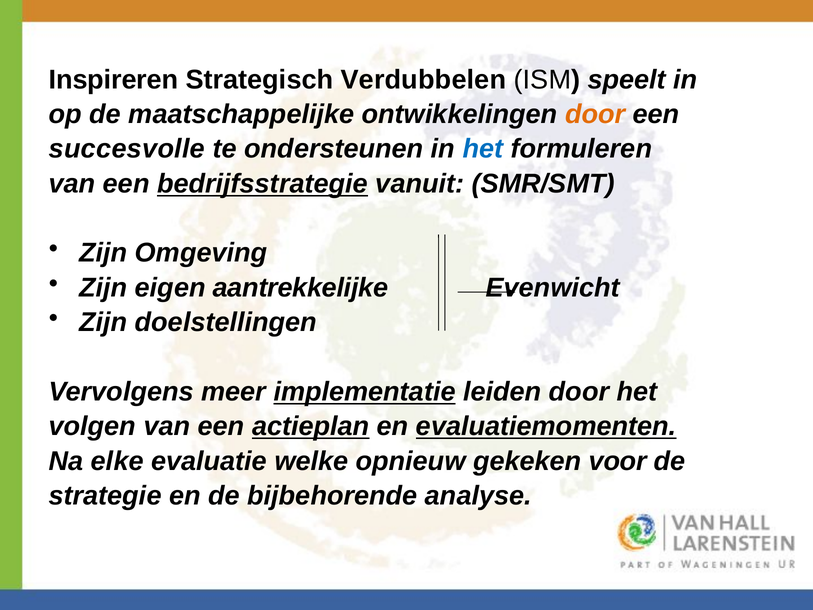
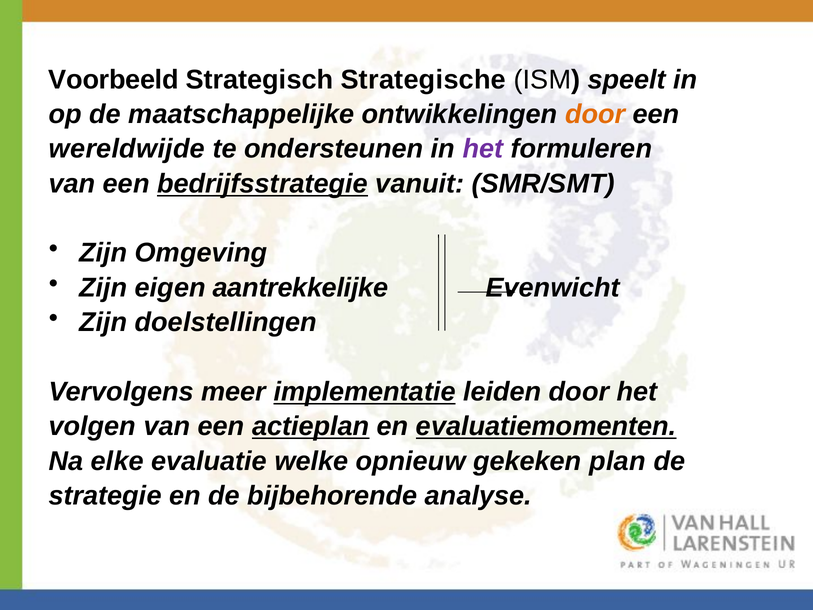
Inspireren: Inspireren -> Voorbeeld (114, 80)
Verdubbelen: Verdubbelen -> Strategische (423, 80)
succesvolle: succesvolle -> wereldwijde (127, 149)
het colour: blue -> purple (483, 149)
voor: voor -> plan (618, 461)
